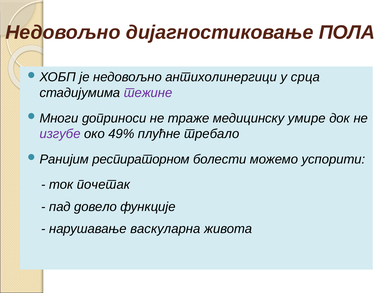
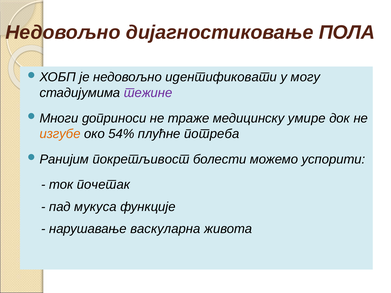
антихолинергици: антихолинергици -> идентификовати (221, 77)
срца: срца -> могу (305, 77)
изгубе colour: purple -> orange (60, 134)
49%: 49% -> 54% (121, 134)
требало: требало -> потреба (212, 134)
респираторном: респираторном -> покретљивост (141, 159)
довело: довело -> мукуса (95, 207)
